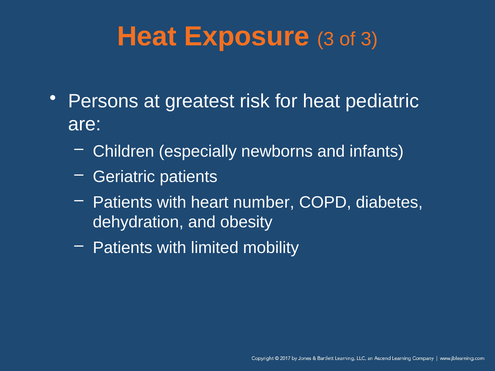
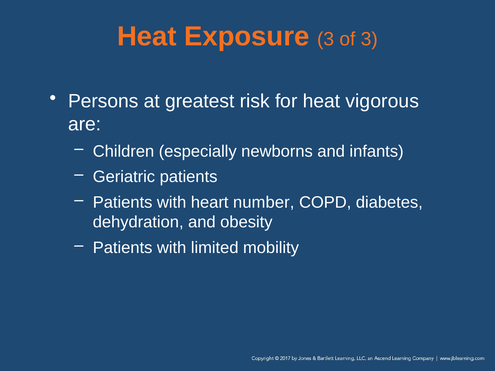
pediatric: pediatric -> vigorous (382, 101)
